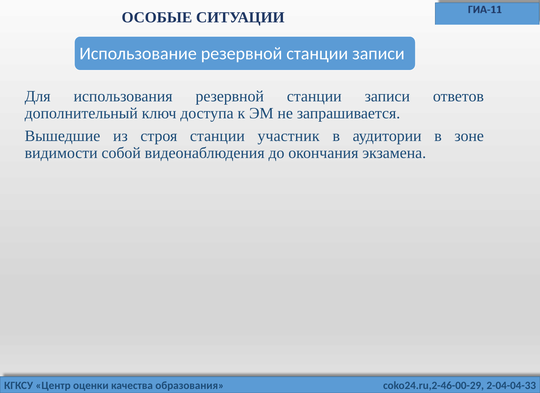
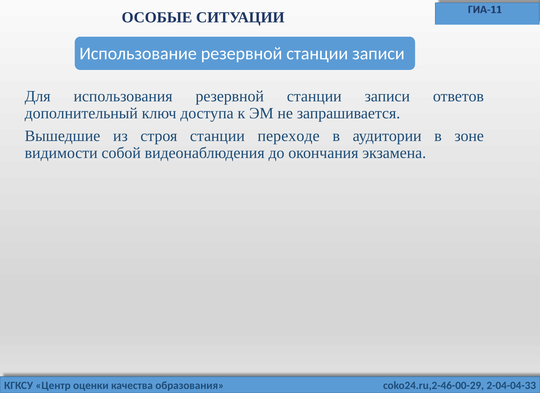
участник: участник -> переходе (289, 136)
